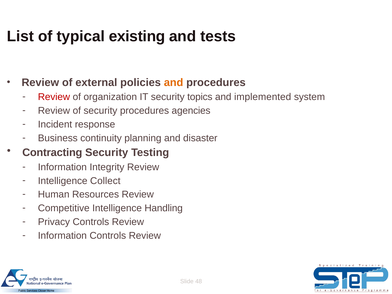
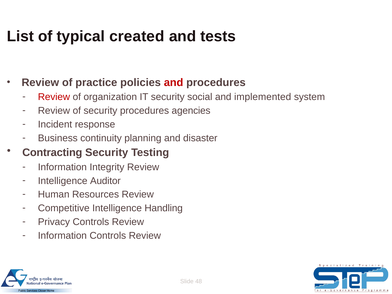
existing: existing -> created (137, 36)
external: external -> practice (96, 82)
and colour: orange -> red (174, 82)
topics: topics -> social (200, 97)
Collect: Collect -> Auditor (105, 181)
